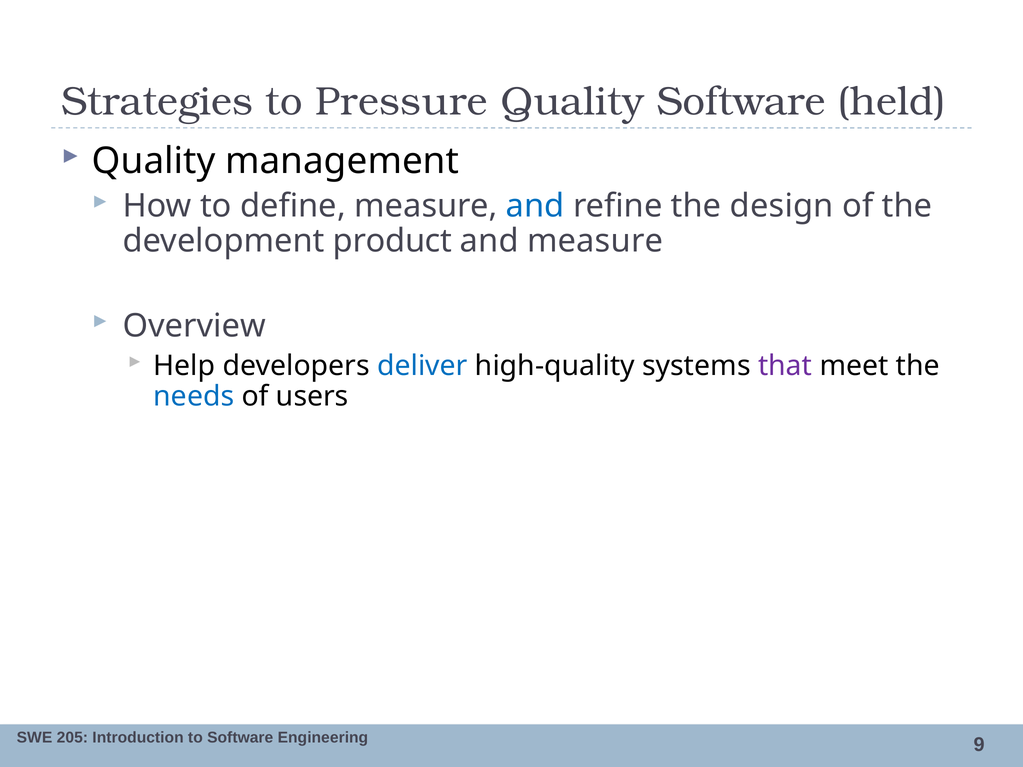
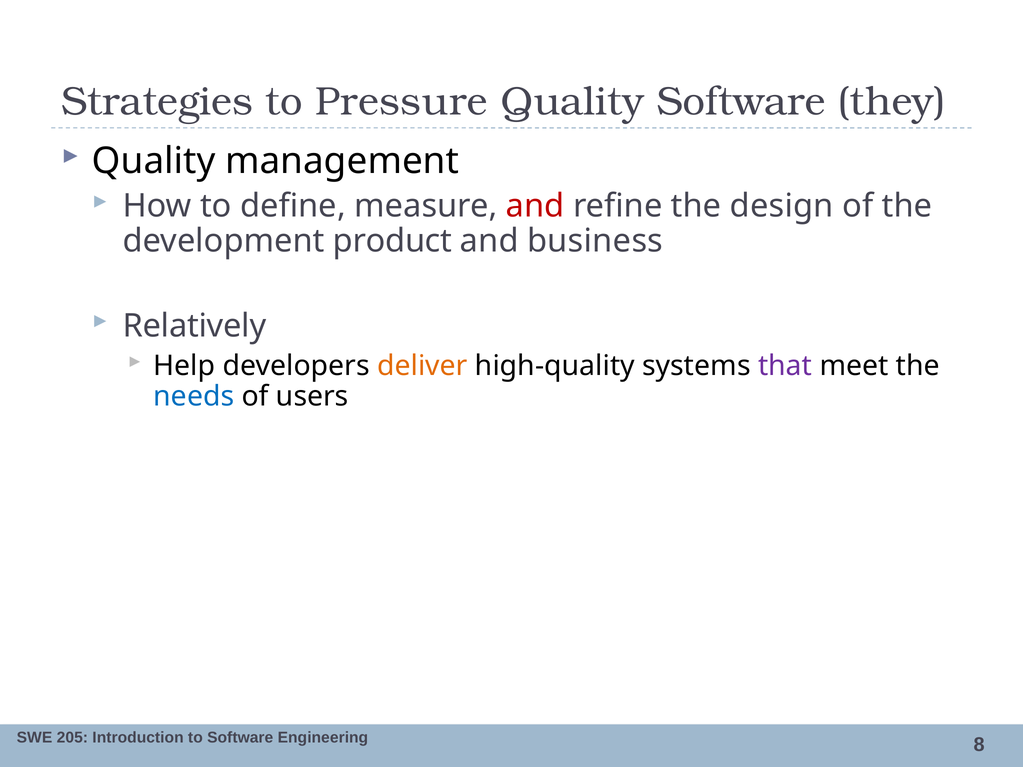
held: held -> they (892, 102)
and colour: blue -> red (535, 206)
and measure: measure -> business (595, 241)
Overview: Overview -> Relatively (194, 326)
deliver colour: blue -> orange (422, 366)
9: 9 -> 8 (979, 745)
